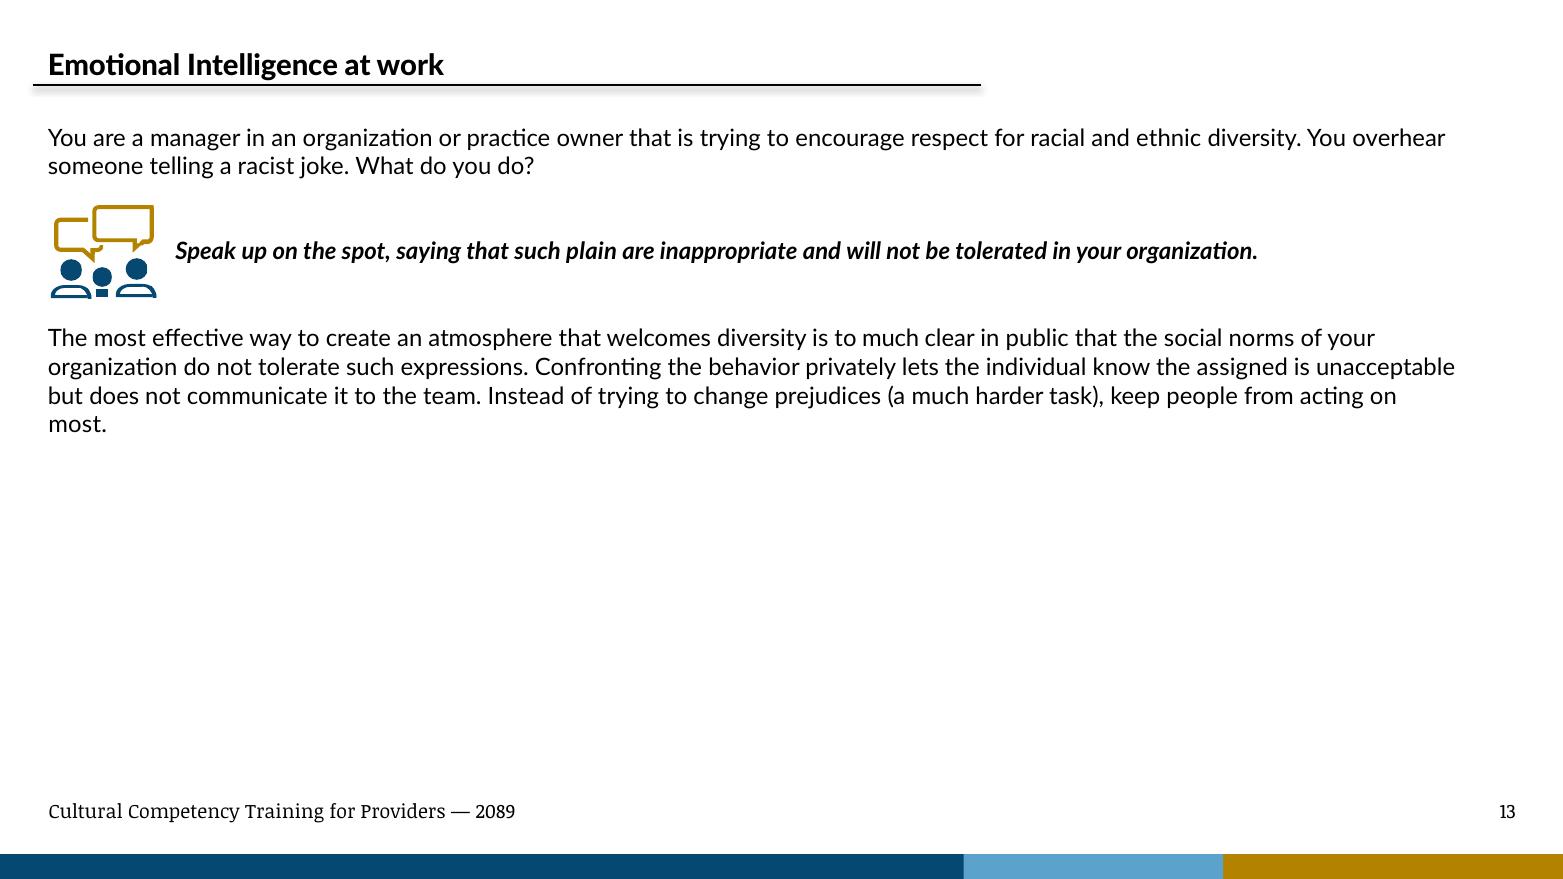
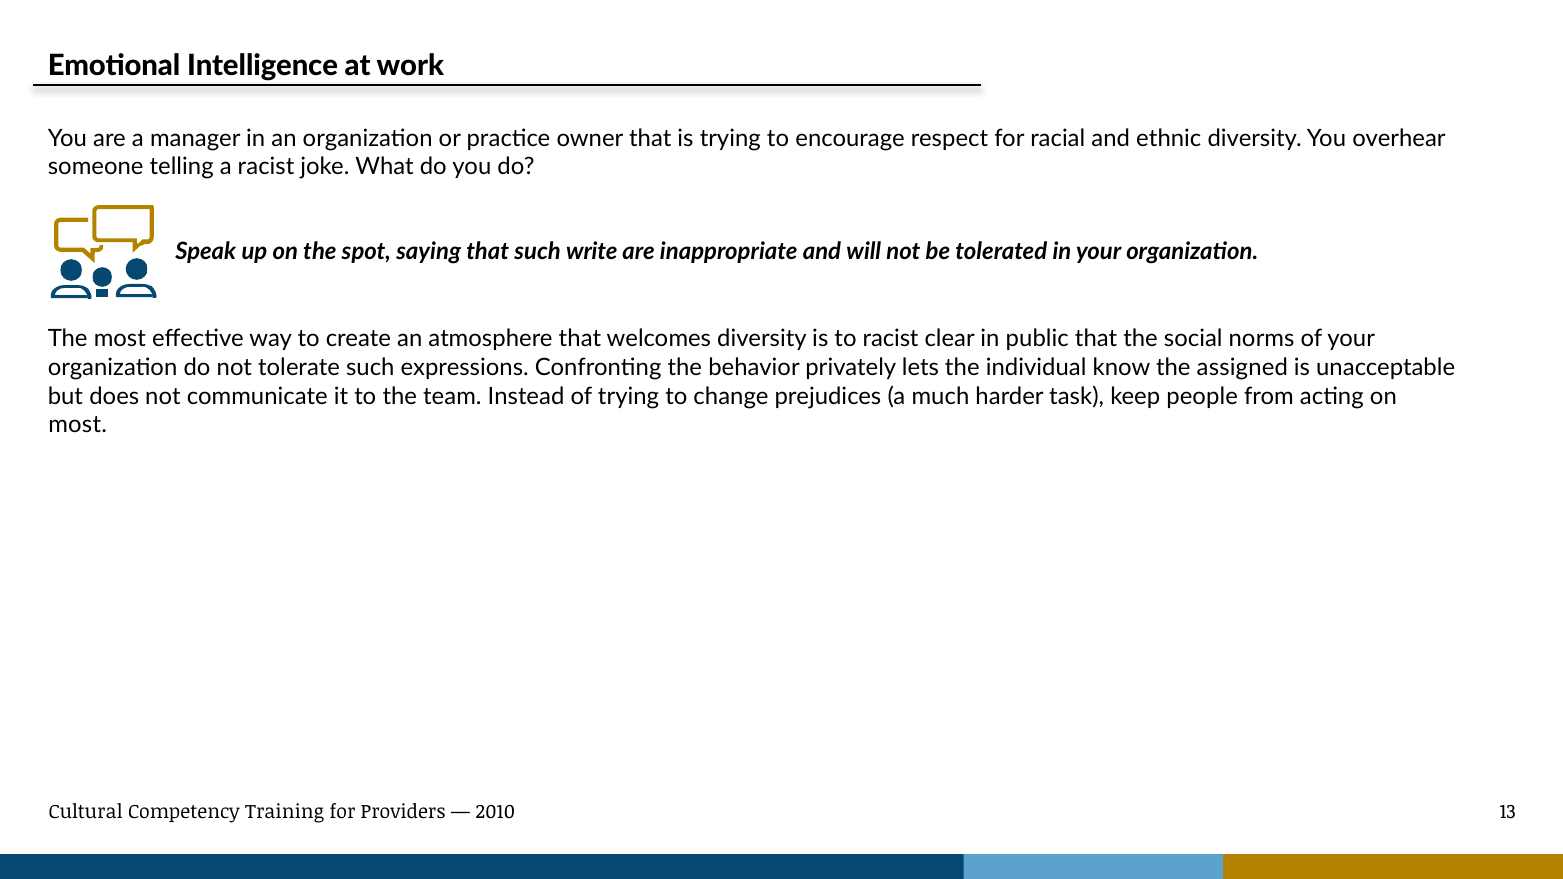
plain: plain -> write (592, 252)
to much: much -> racist (891, 339)
2089: 2089 -> 2010 (495, 812)
